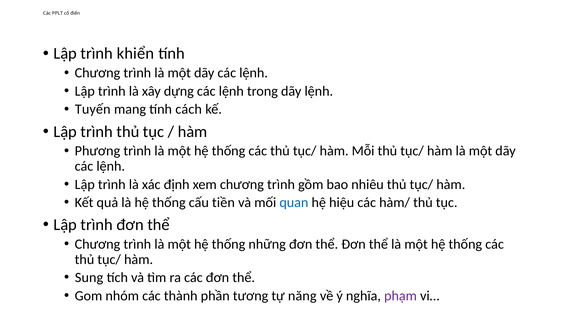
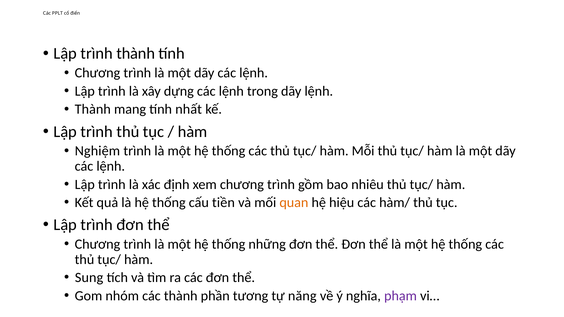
trình khiển: khiển -> thành (136, 54)
Tuyến: Tuyến -> Thành (93, 109)
cách: cách -> nhất (189, 109)
Phương: Phương -> Nghiệm (97, 151)
quan colour: blue -> orange (294, 203)
